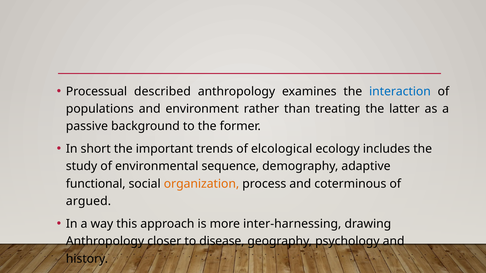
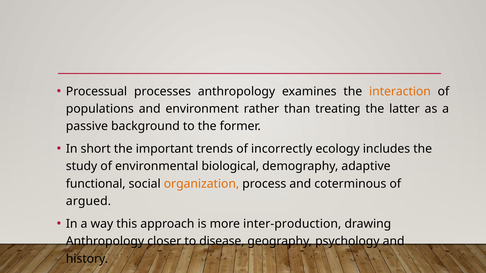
described: described -> processes (162, 92)
interaction colour: blue -> orange (400, 92)
elcological: elcological -> incorrectly (282, 149)
sequence: sequence -> biological (230, 167)
inter-harnessing: inter-harnessing -> inter-production (292, 224)
